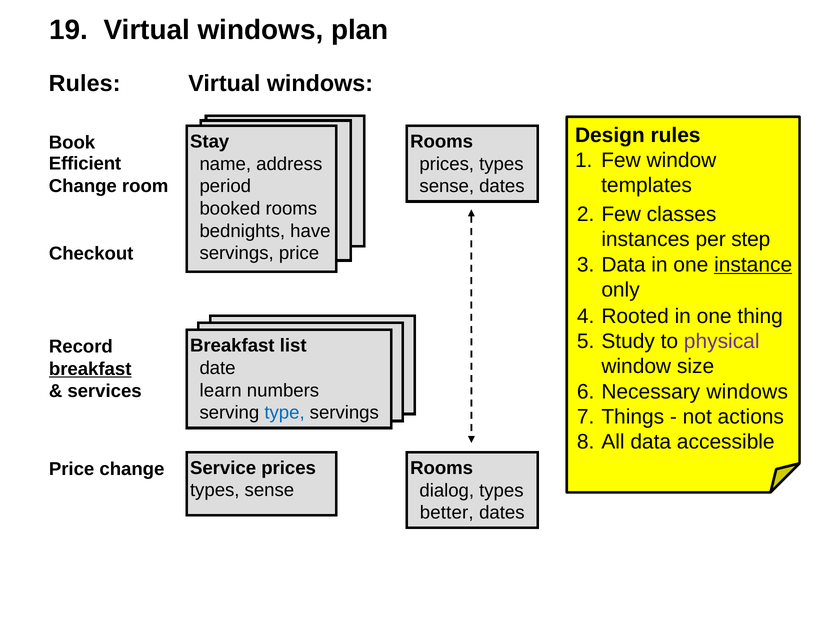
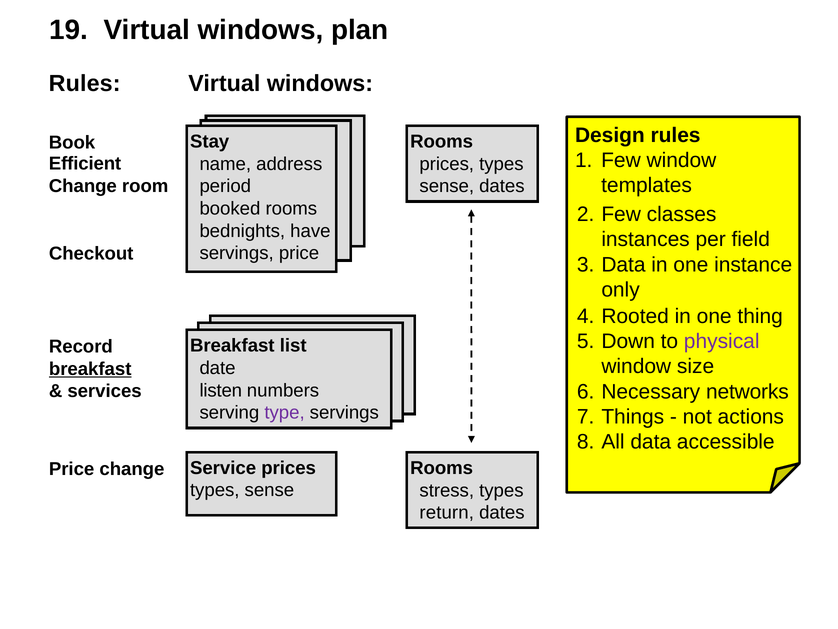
step: step -> field (751, 239)
instance underline: present -> none (753, 264)
Study: Study -> Down (628, 341)
learn: learn -> listen (221, 390)
Necessary windows: windows -> networks (747, 391)
type colour: blue -> purple (285, 412)
dialog: dialog -> stress (447, 490)
better: better -> return (447, 512)
